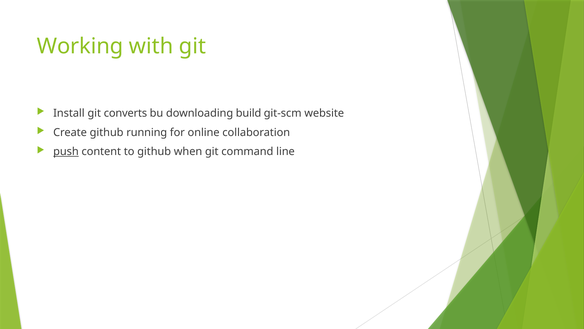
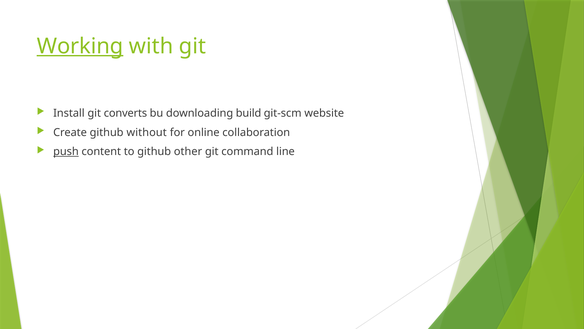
Working underline: none -> present (80, 46)
running: running -> without (147, 132)
when: when -> other (188, 151)
